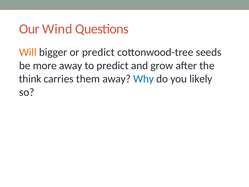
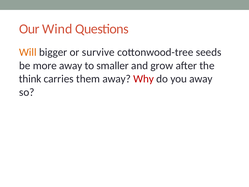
or predict: predict -> survive (98, 52)
to predict: predict -> smaller (113, 66)
Why colour: blue -> red (144, 79)
you likely: likely -> away (201, 79)
